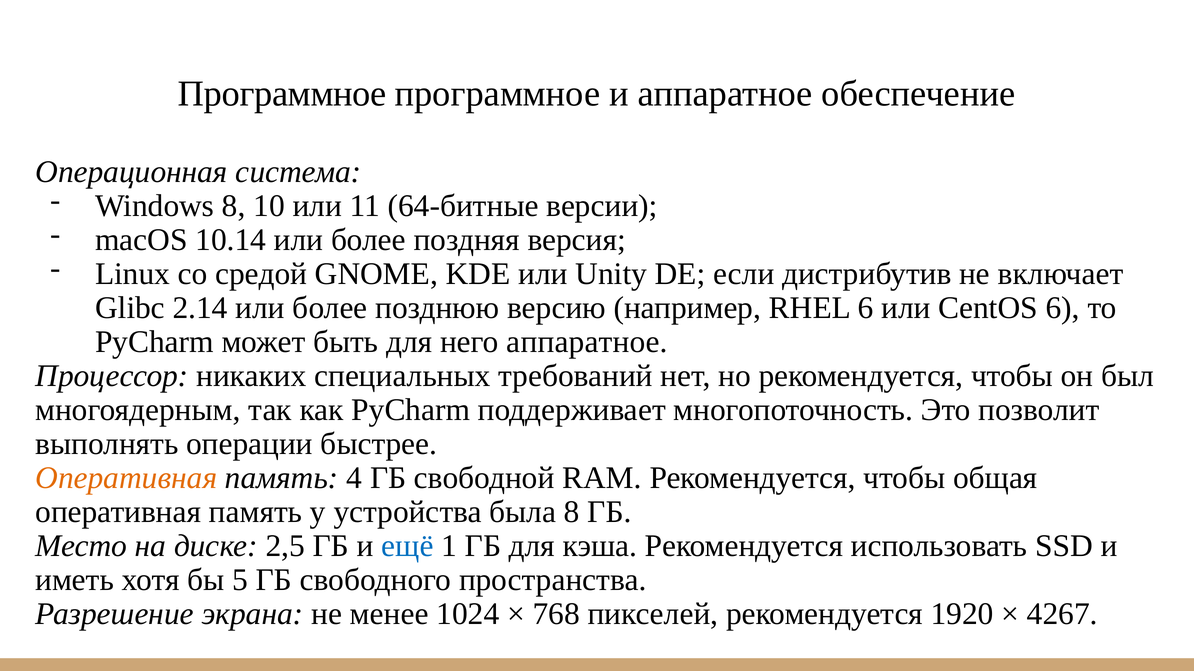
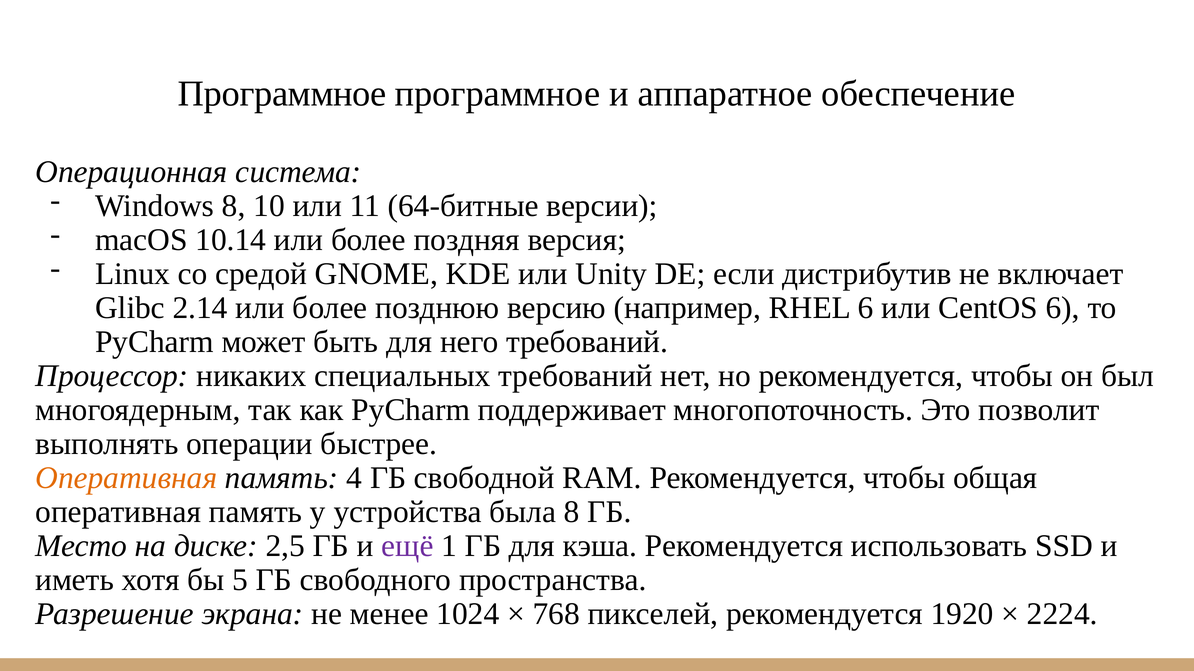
него аппаратное: аппаратное -> требований (587, 342)
ещё colour: blue -> purple (407, 546)
4267: 4267 -> 2224 (1062, 614)
